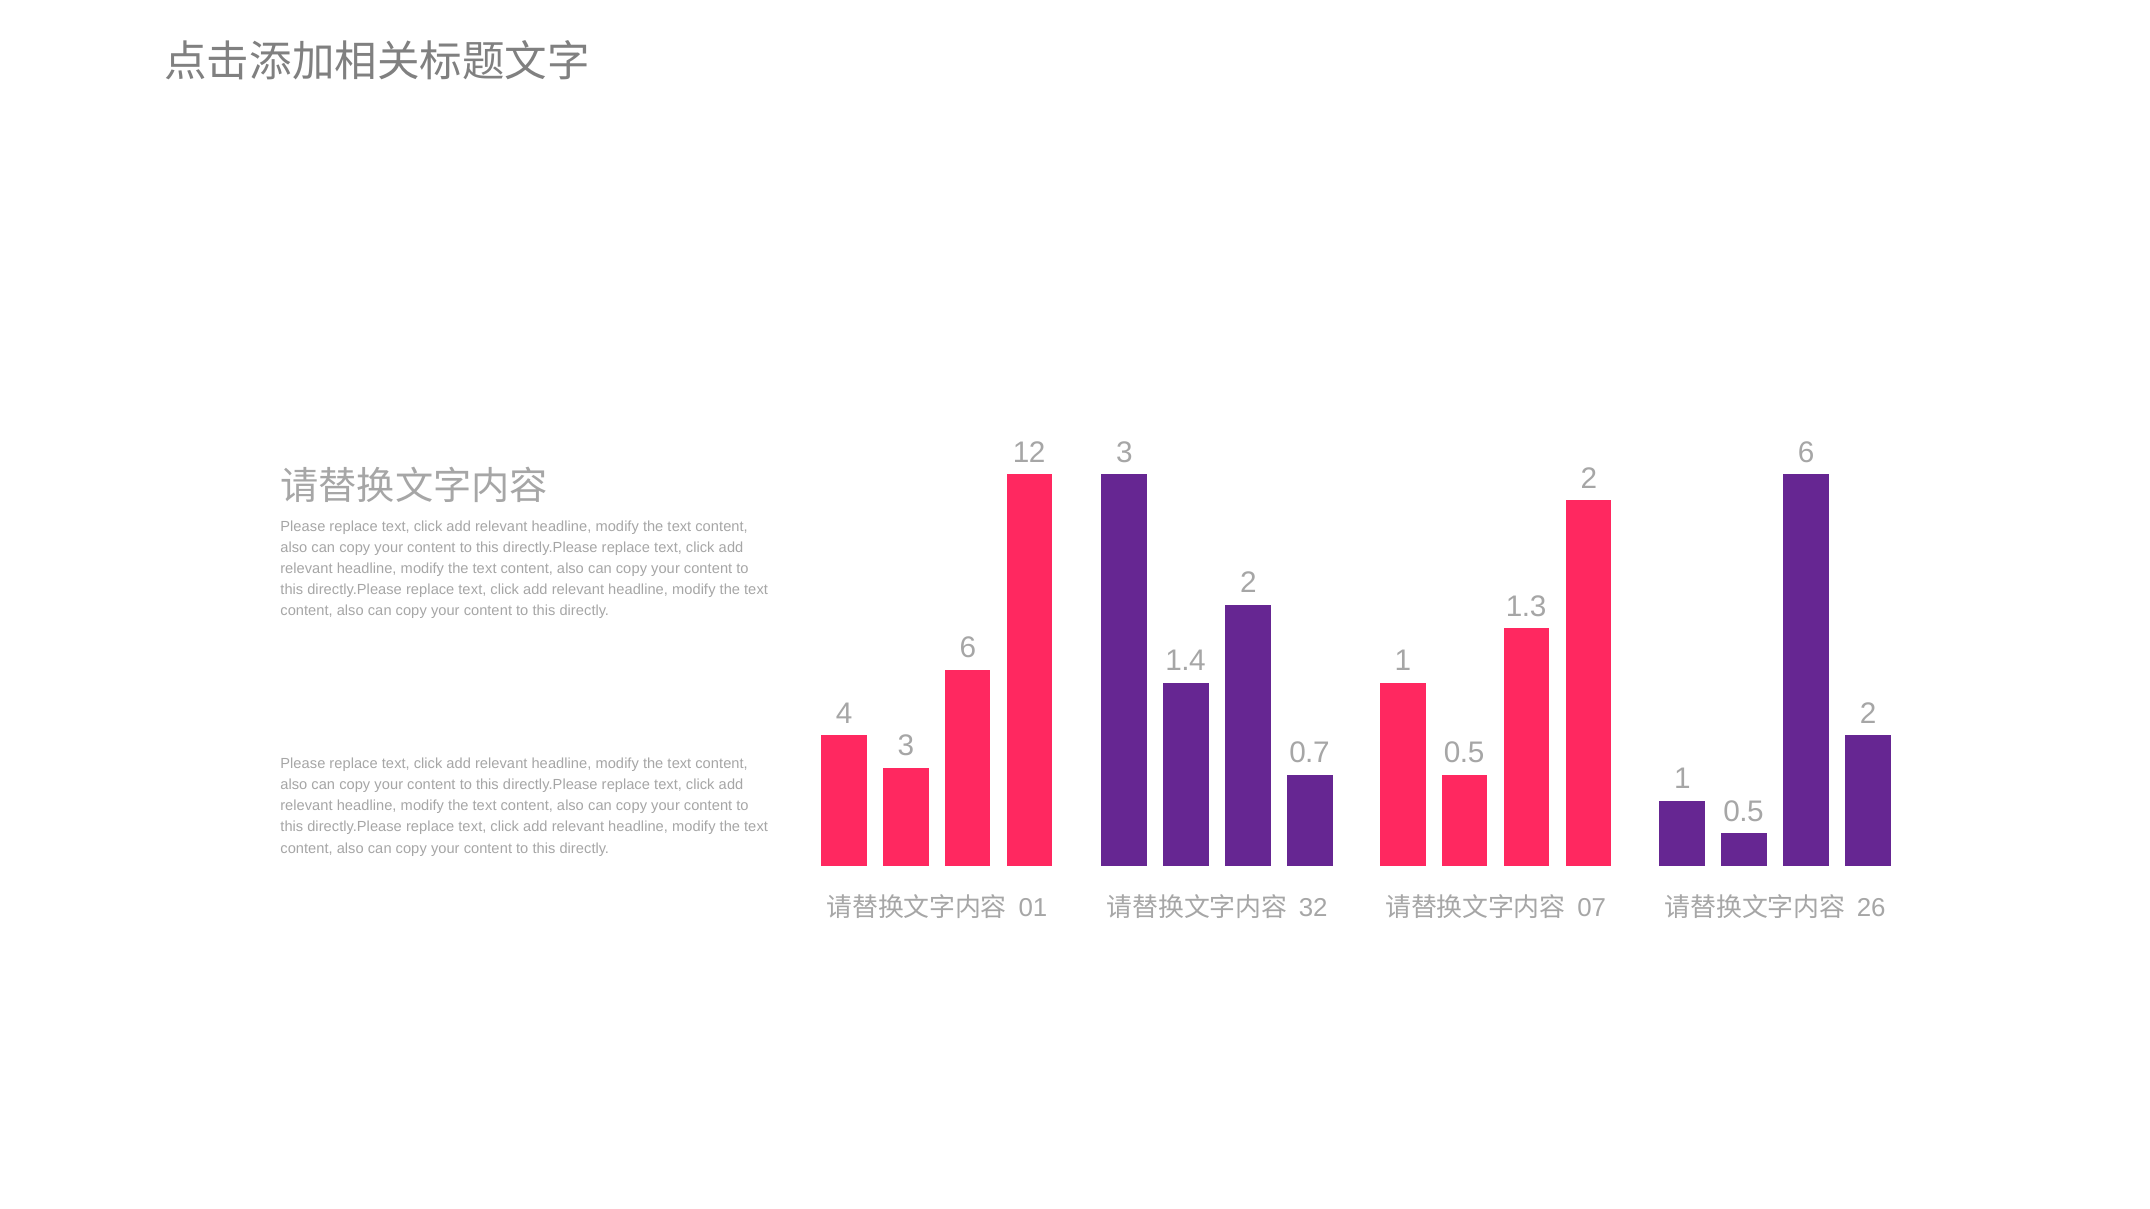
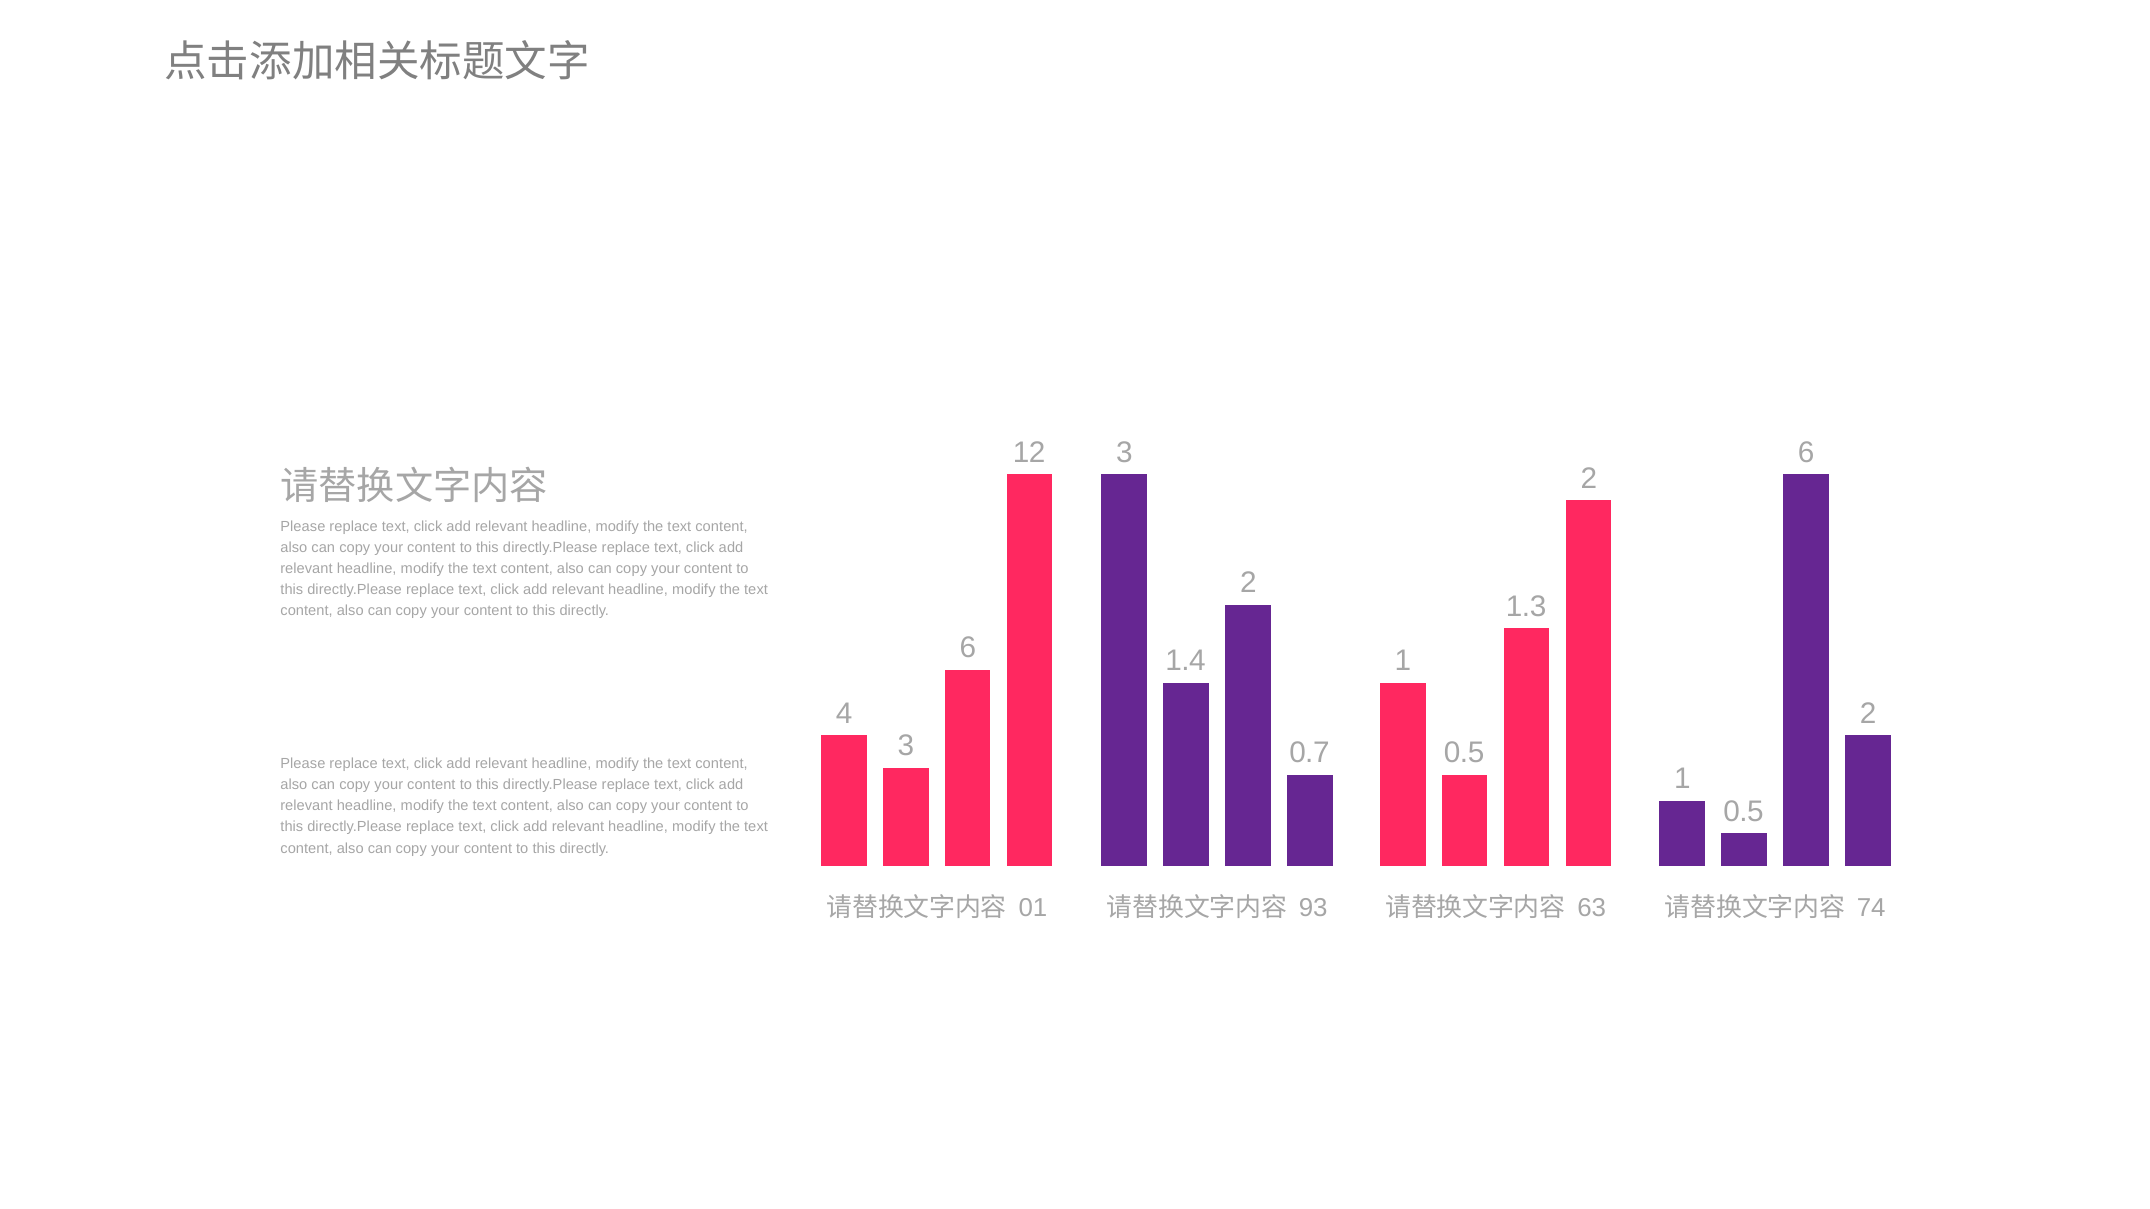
32: 32 -> 93 (1313, 908)
07: 07 -> 63 (1592, 908)
26: 26 -> 74 (1871, 908)
